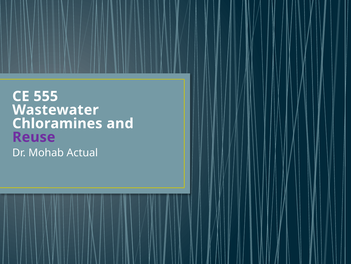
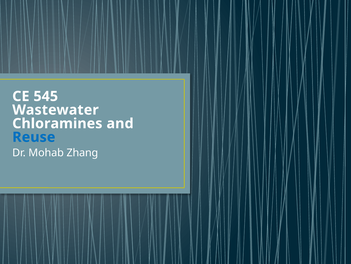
555: 555 -> 545 (46, 96)
Reuse colour: purple -> blue (34, 137)
Actual: Actual -> Zhang (82, 152)
